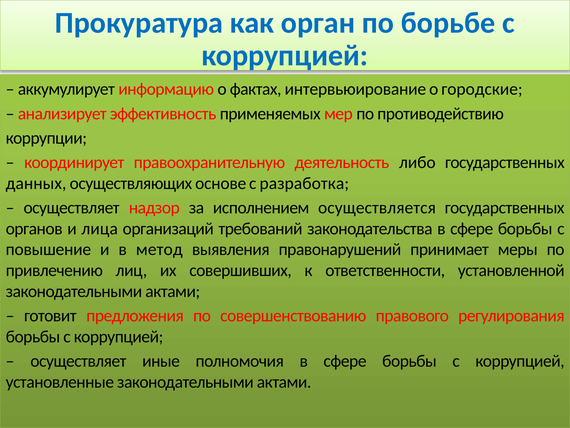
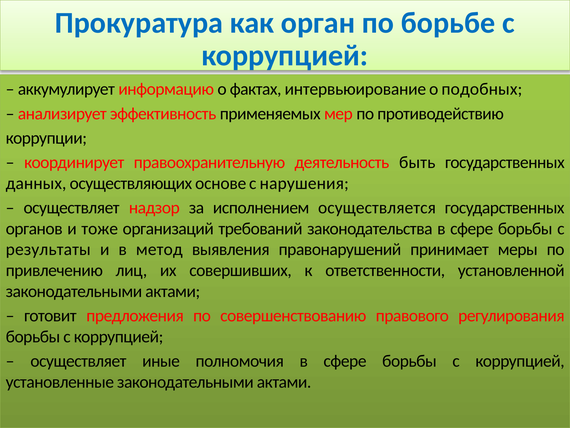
городские: городские -> подобных (482, 89)
либо: либо -> быть (417, 162)
разработка: разработка -> нарушения (304, 183)
лица: лица -> тоже (100, 228)
повышение: повышение -> результаты (48, 249)
